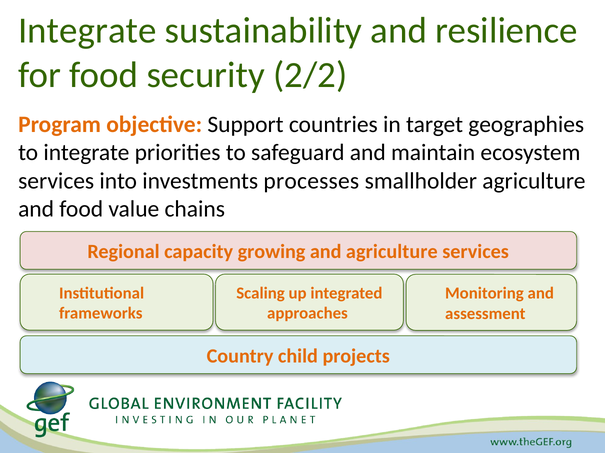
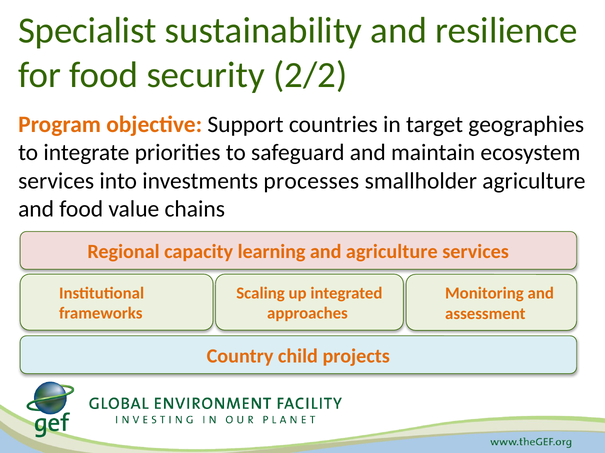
Integrate: Integrate -> Specialist (87, 31)
growing: growing -> learning (272, 252)
